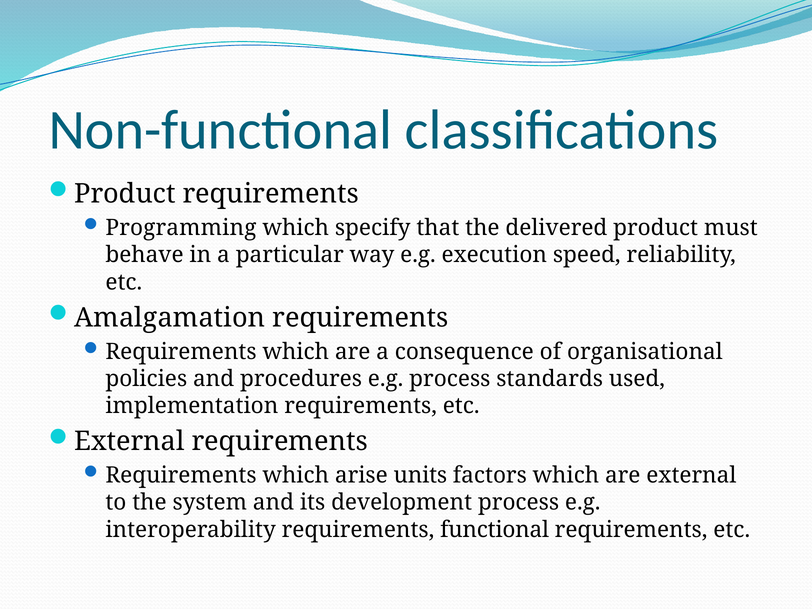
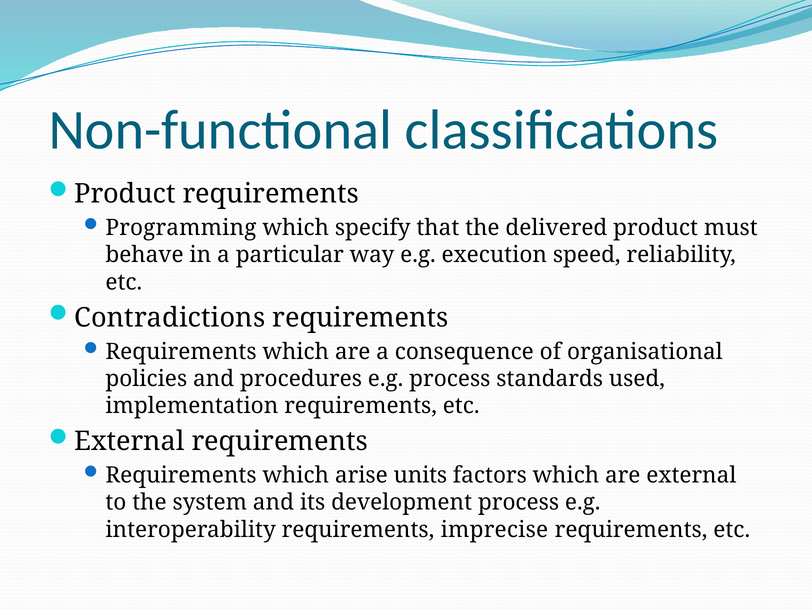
Amalgamation: Amalgamation -> Contradictions (170, 318)
functional: functional -> imprecise (494, 530)
